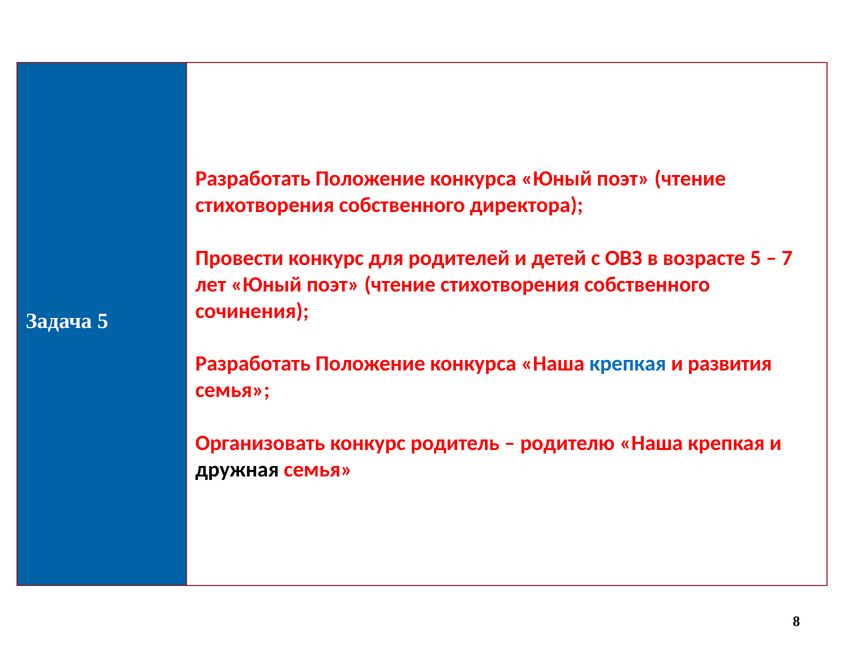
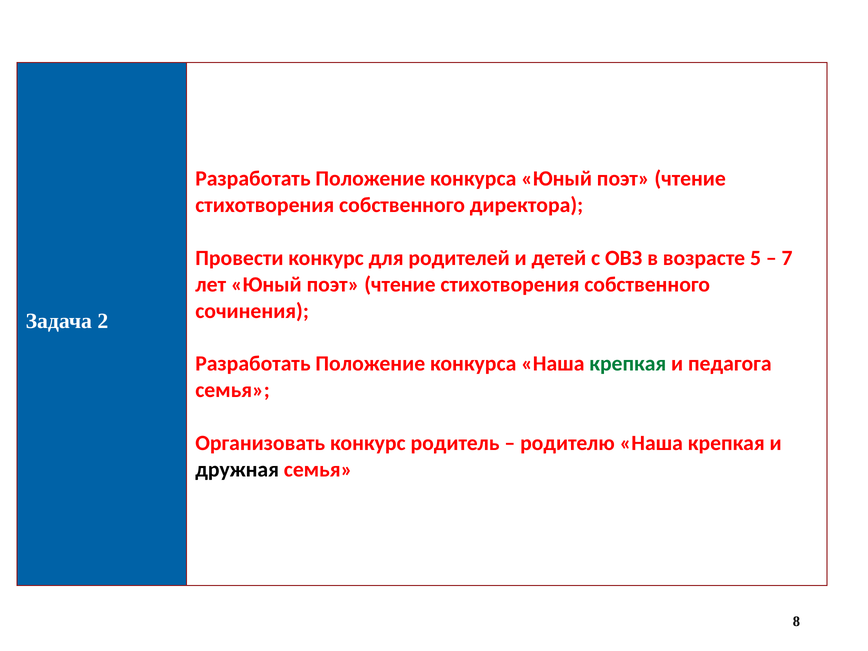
Задача 5: 5 -> 2 (103, 321)
крепкая colour: blue -> green (628, 364)
развития: развития -> педагога (730, 364)
